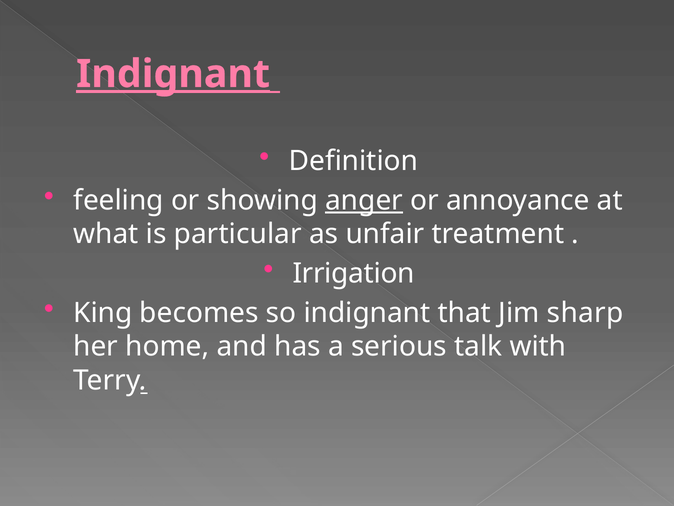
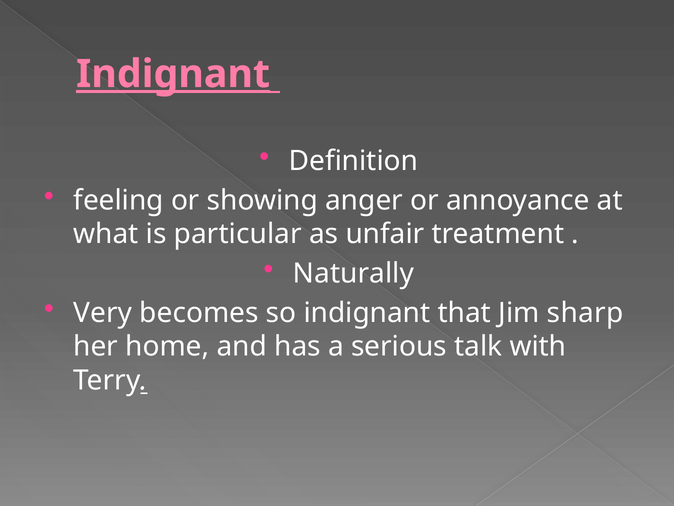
anger underline: present -> none (364, 200)
Irrigation: Irrigation -> Naturally (353, 273)
King: King -> Very (103, 313)
